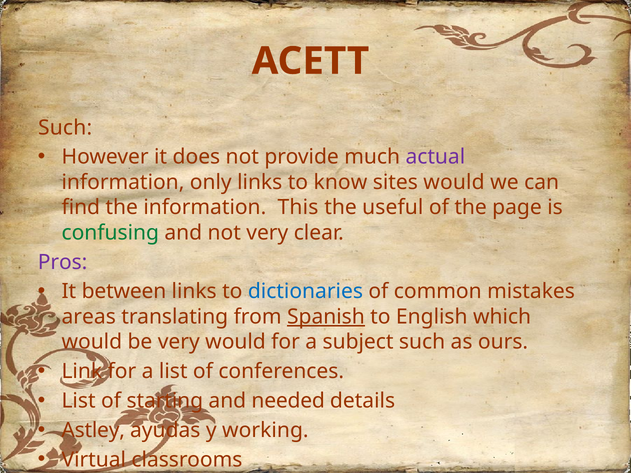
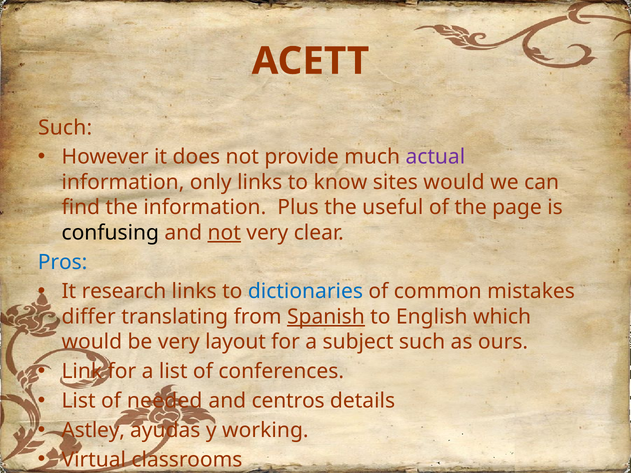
This: This -> Plus (298, 208)
confusing colour: green -> black (110, 233)
not underline: none -> present (224, 233)
Pros colour: purple -> blue (63, 262)
between: between -> research (124, 292)
areas: areas -> differ (89, 317)
very would: would -> layout (236, 342)
starting: starting -> needed (165, 401)
needed: needed -> centros (288, 401)
